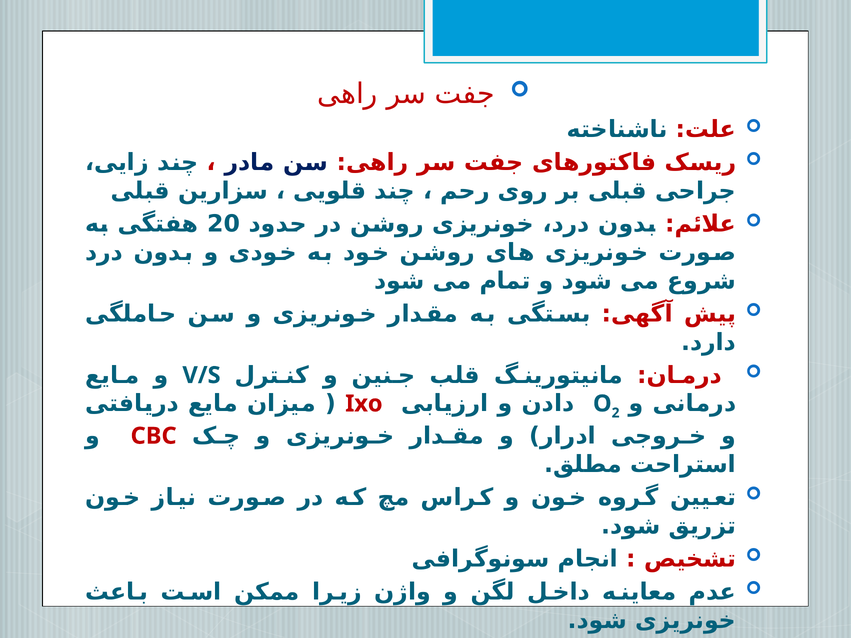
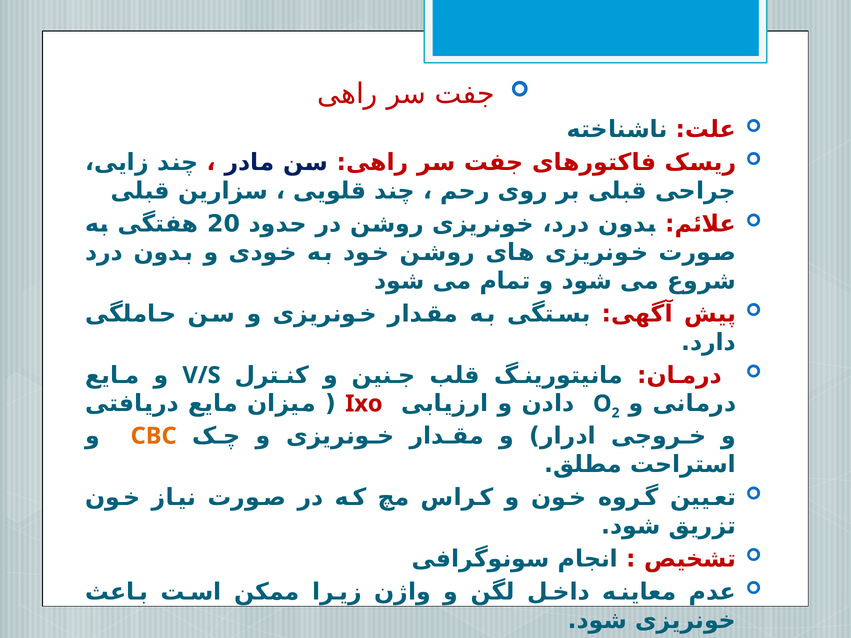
CBC colour: red -> orange (154, 436)
